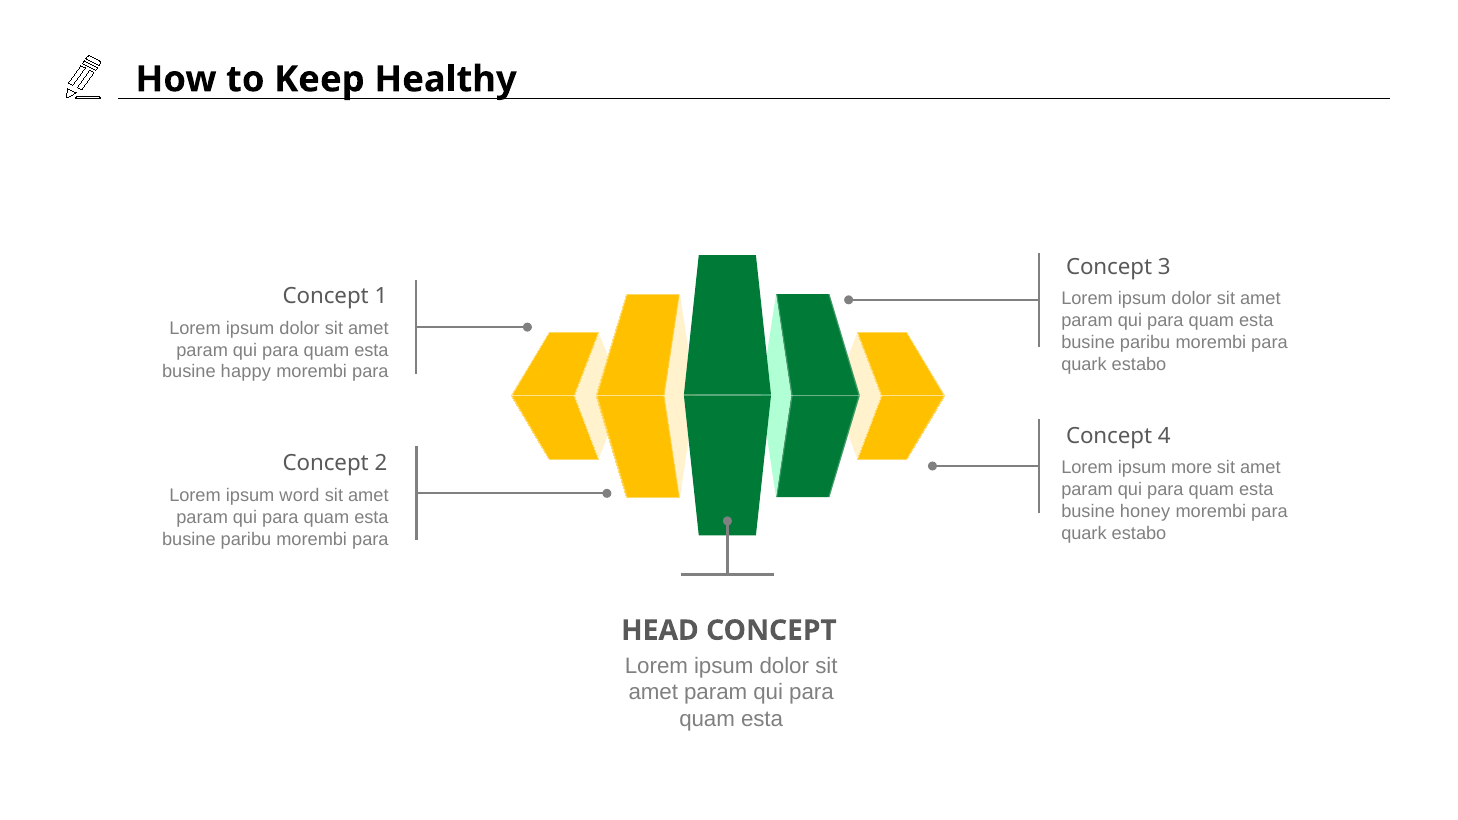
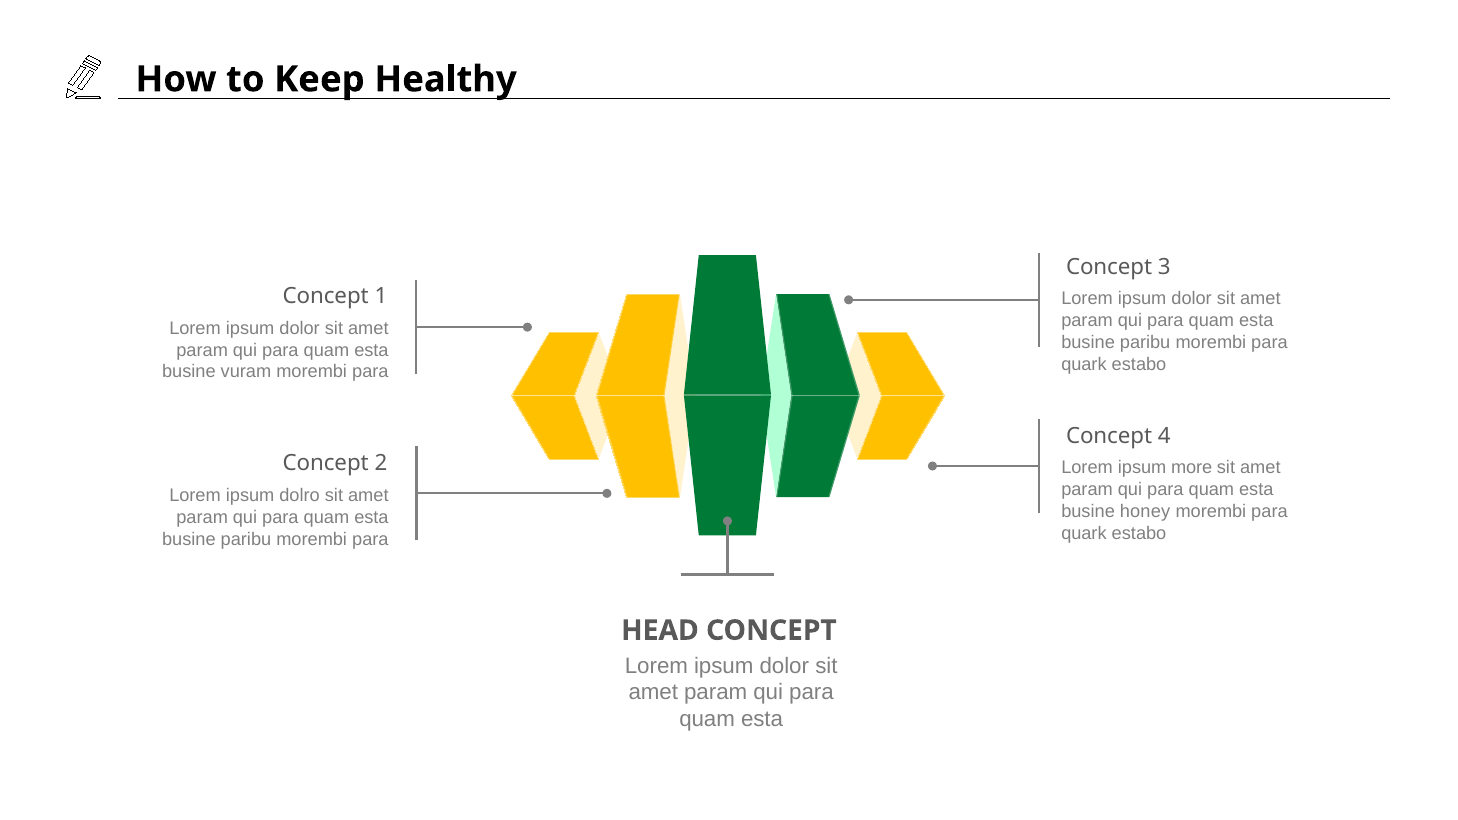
happy: happy -> vuram (246, 372)
word: word -> dolro (300, 495)
